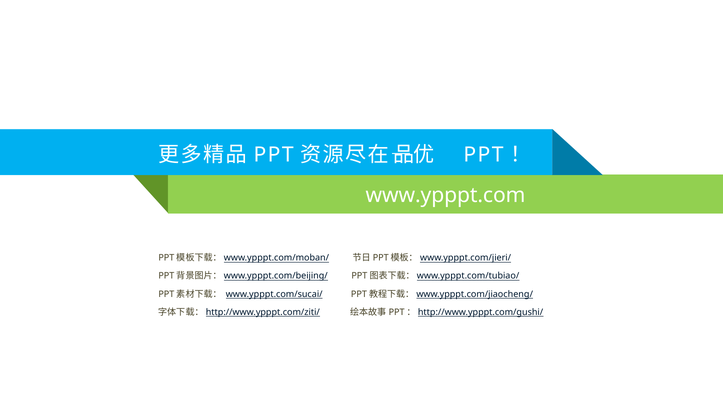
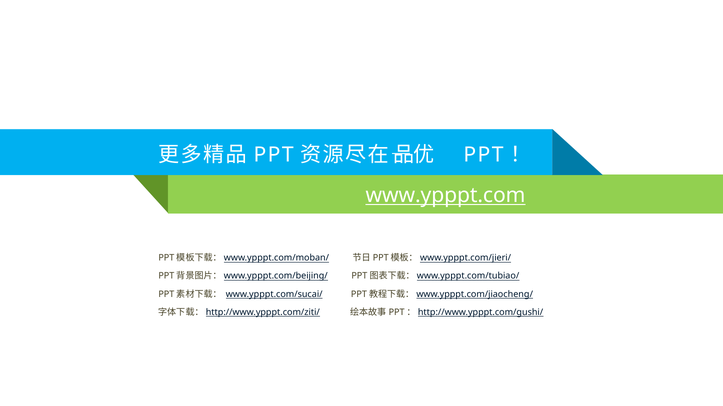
www.ypppt.com underline: none -> present (445, 196)
